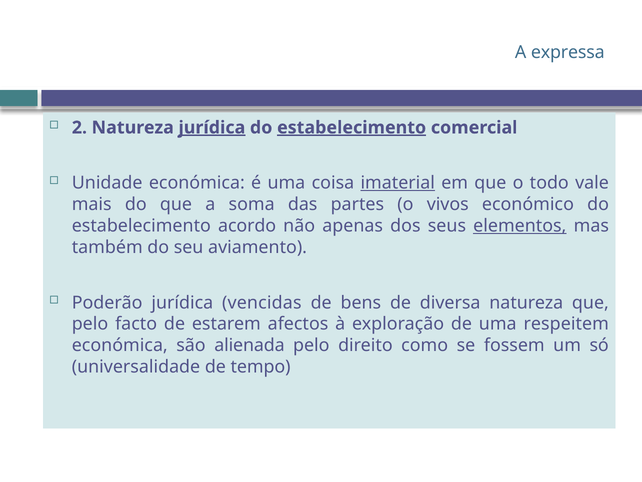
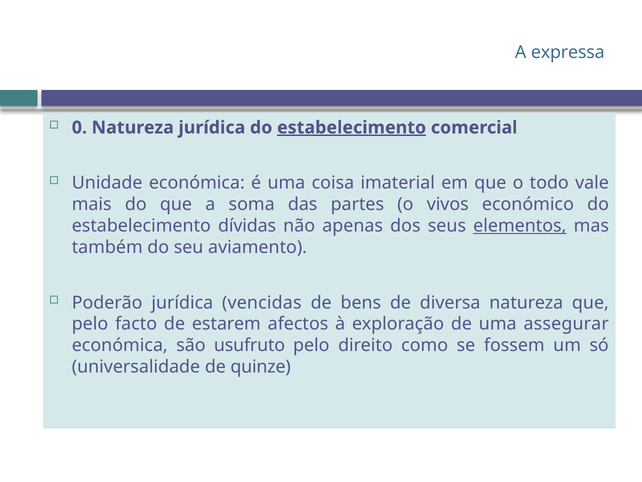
2: 2 -> 0 (79, 127)
jurídica underline: present -> none (212, 127)
imaterial underline: present -> none (398, 183)
acordo: acordo -> dívidas (247, 226)
respeitem: respeitem -> assegurar (566, 324)
alienada: alienada -> usufruto (249, 345)
tempo: tempo -> quinze (261, 367)
